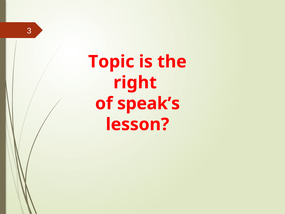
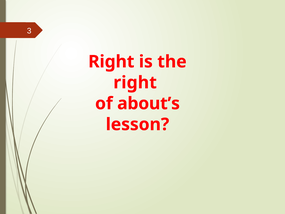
Topic: Topic -> Right (111, 62)
speak’s: speak’s -> about’s (149, 103)
